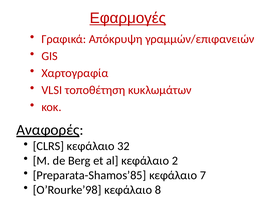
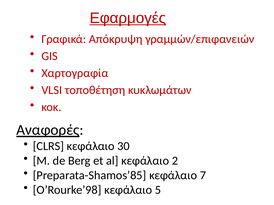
32: 32 -> 30 (124, 147)
8: 8 -> 5 (158, 190)
